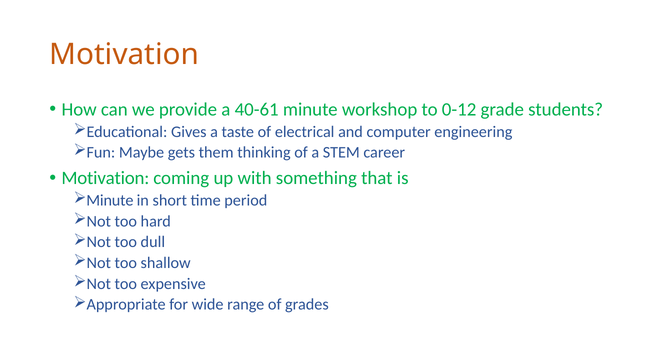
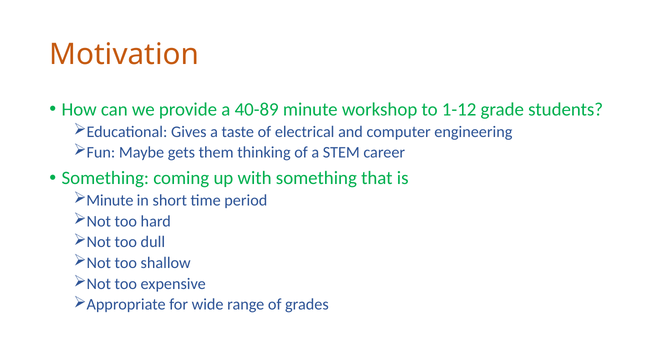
40-61: 40-61 -> 40-89 (257, 110)
0-12: 0-12 -> 1-12 (459, 110)
Motivation: Motivation -> Something (105, 178)
